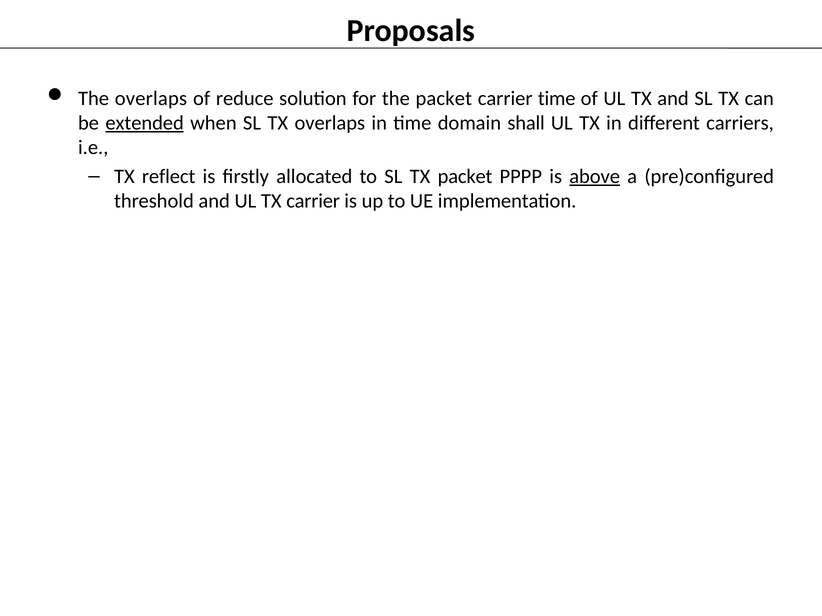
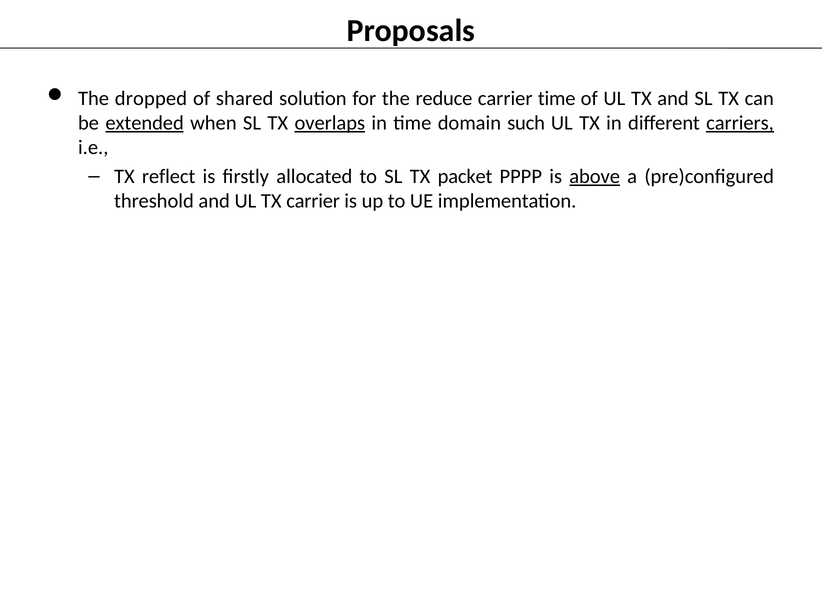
The overlaps: overlaps -> dropped (151, 98)
reduce: reduce -> shared (245, 98)
the packet: packet -> reduce (444, 98)
overlaps underline: none -> present (330, 123)
shall: shall -> such (526, 123)
carriers underline: none -> present (740, 123)
